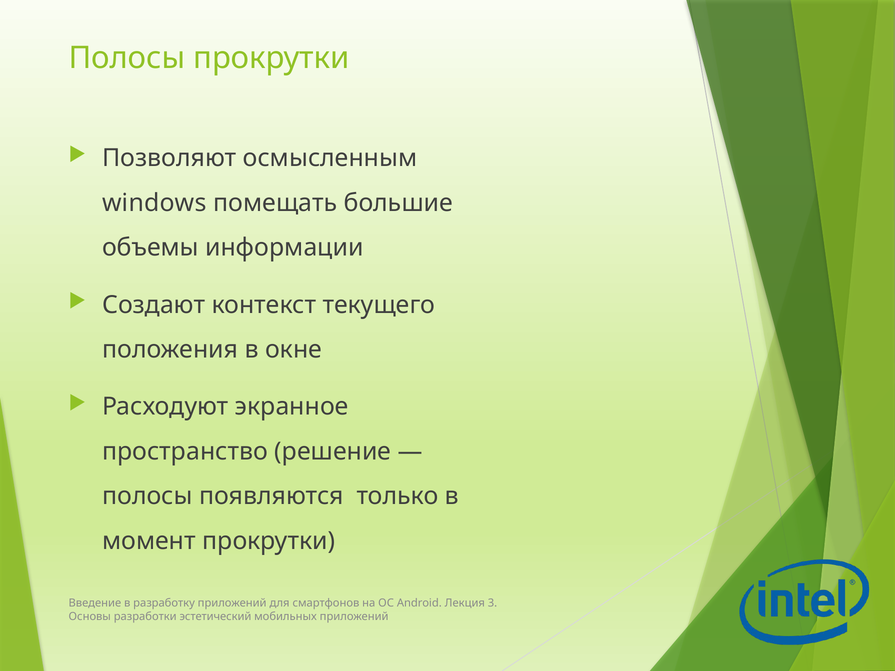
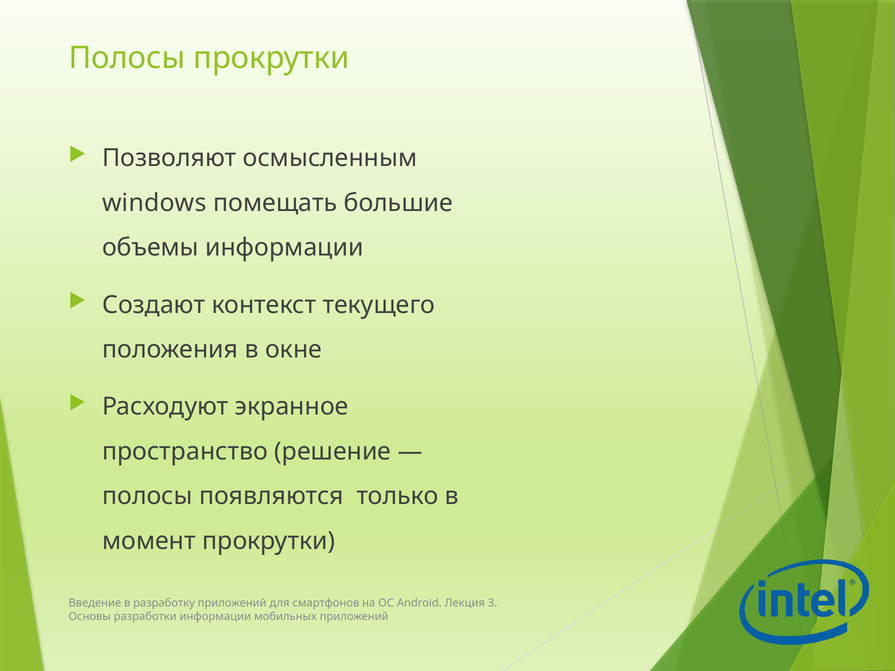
разработки эстетический: эстетический -> информации (215, 617)
